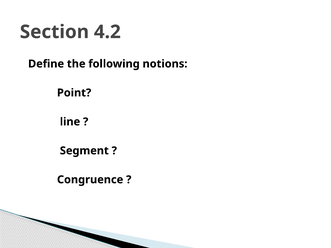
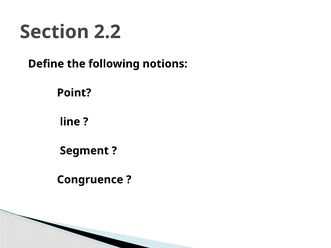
4.2: 4.2 -> 2.2 (107, 32)
